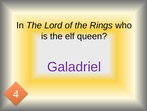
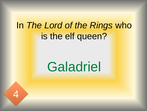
Galadriel colour: purple -> green (74, 66)
